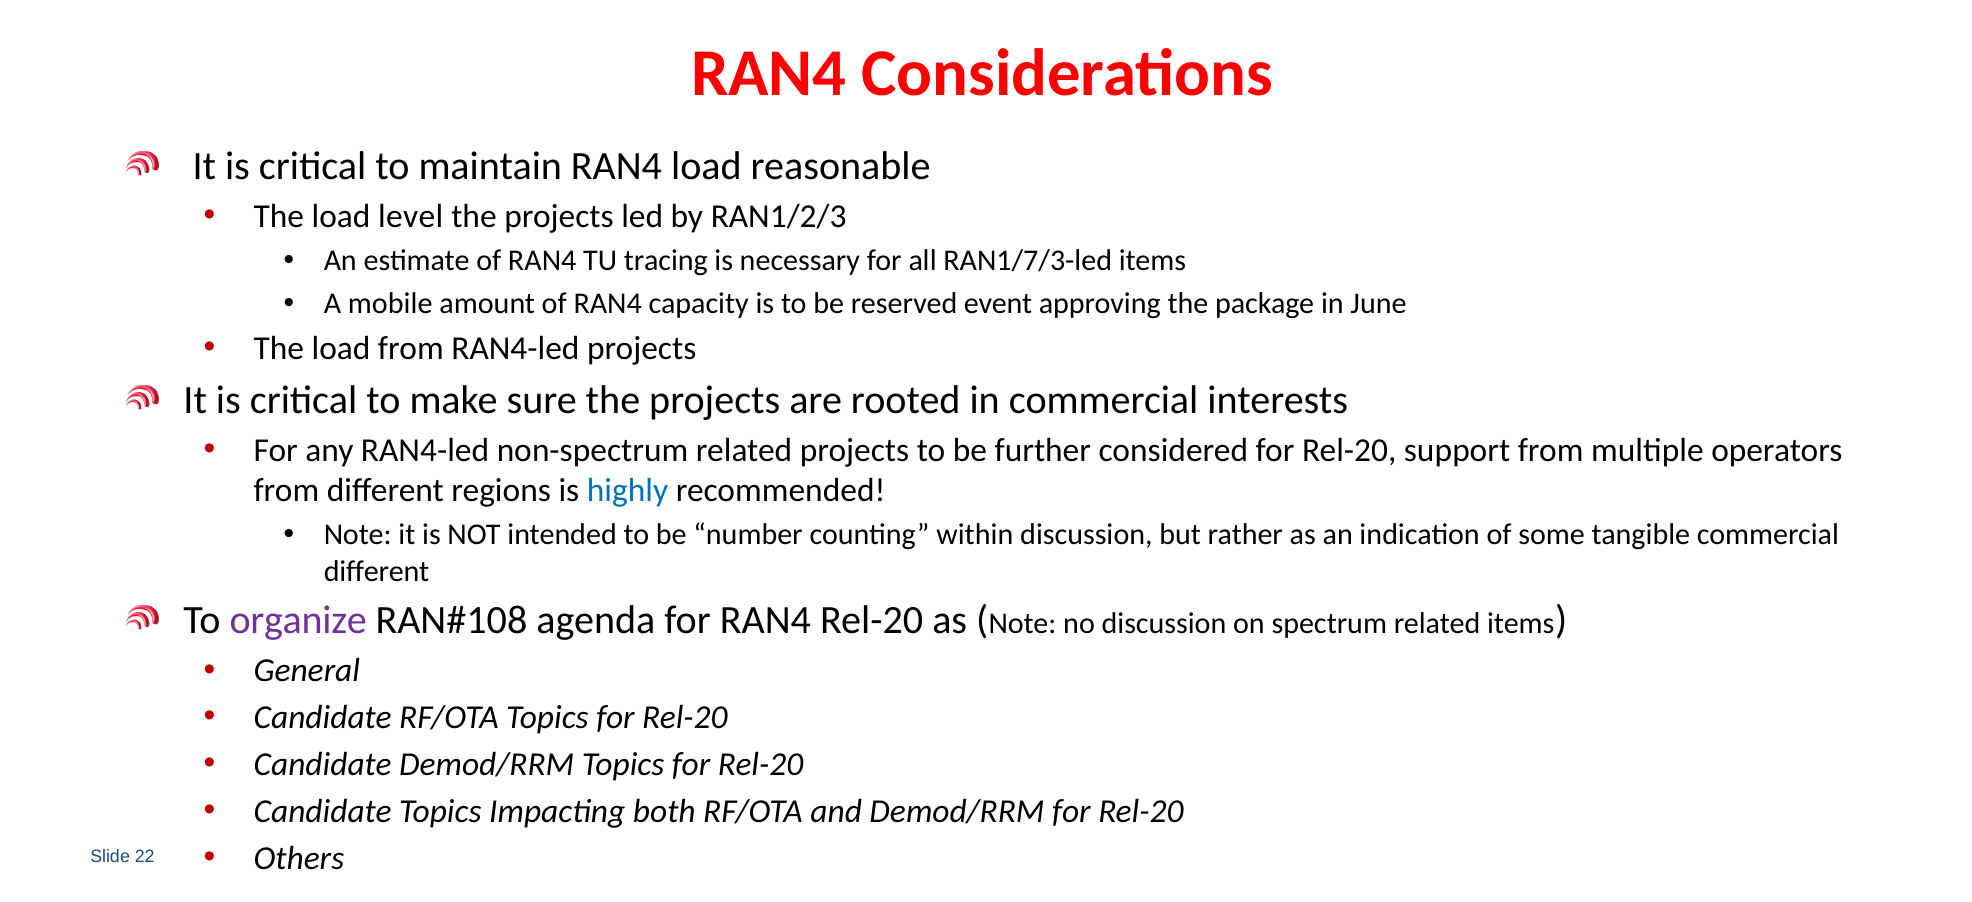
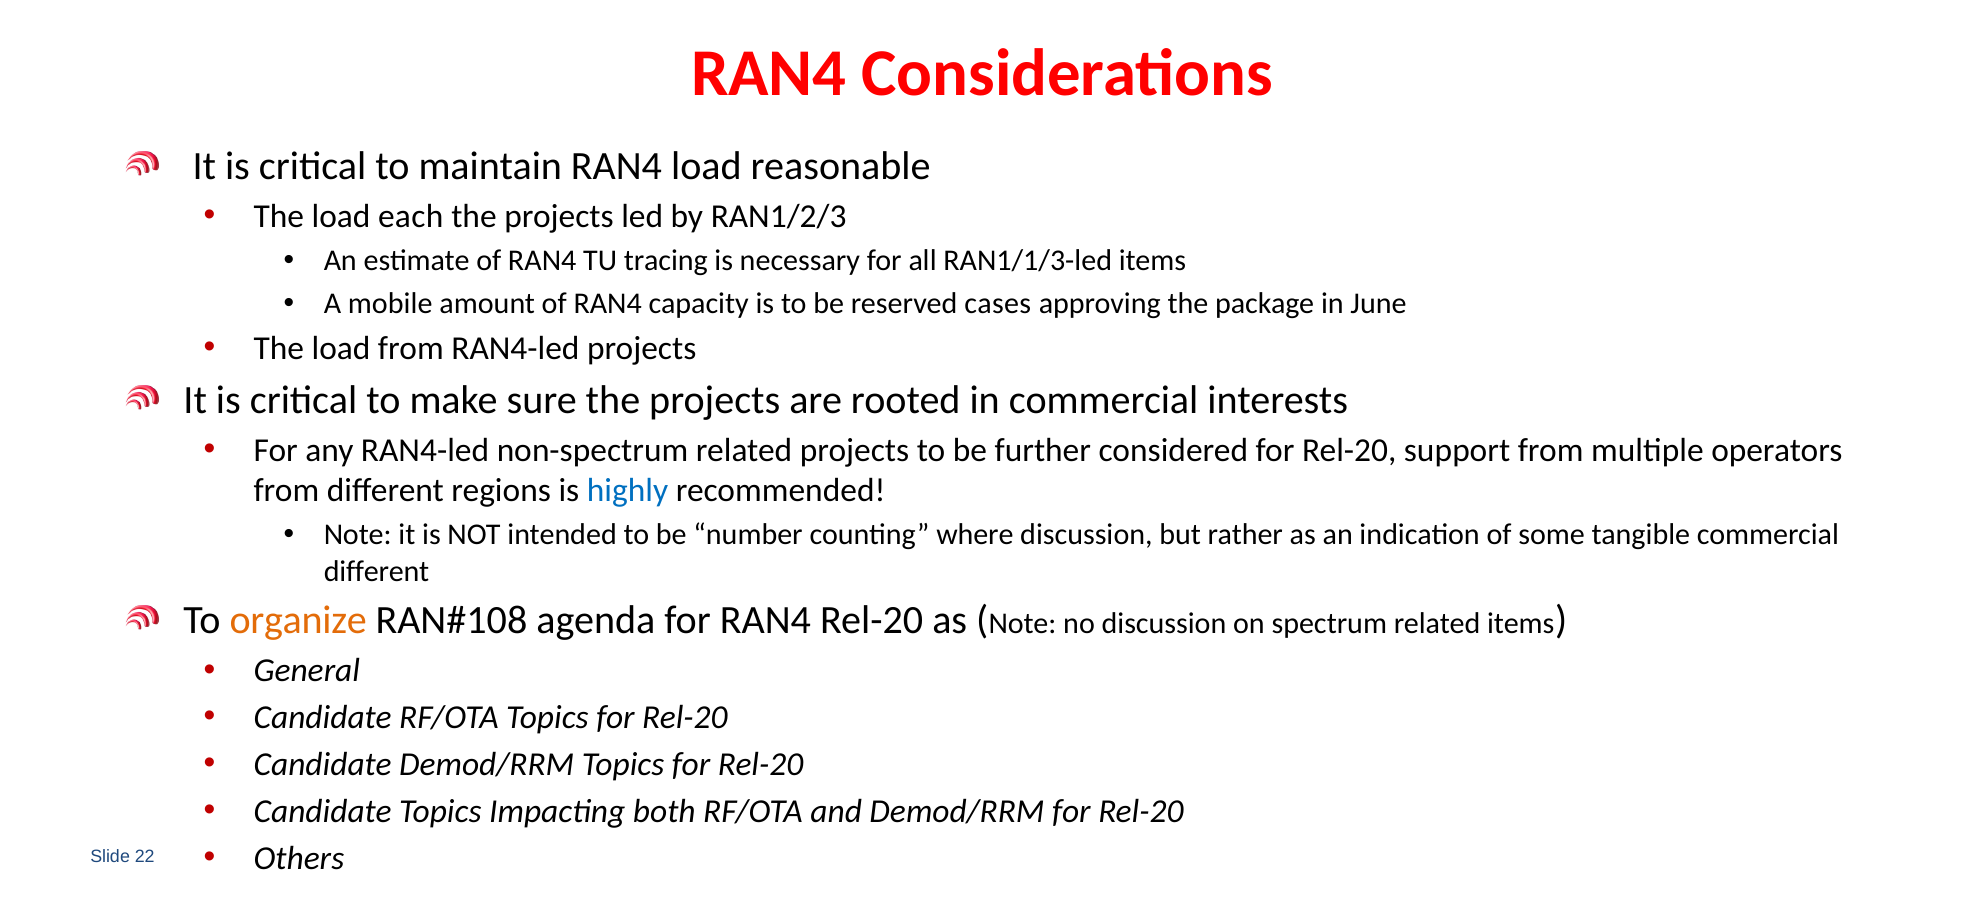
level: level -> each (411, 216)
RAN1/7/3-led: RAN1/7/3-led -> RAN1/1/3-led (1028, 261)
event: event -> cases (998, 304)
within: within -> where (975, 535)
organize colour: purple -> orange (298, 620)
